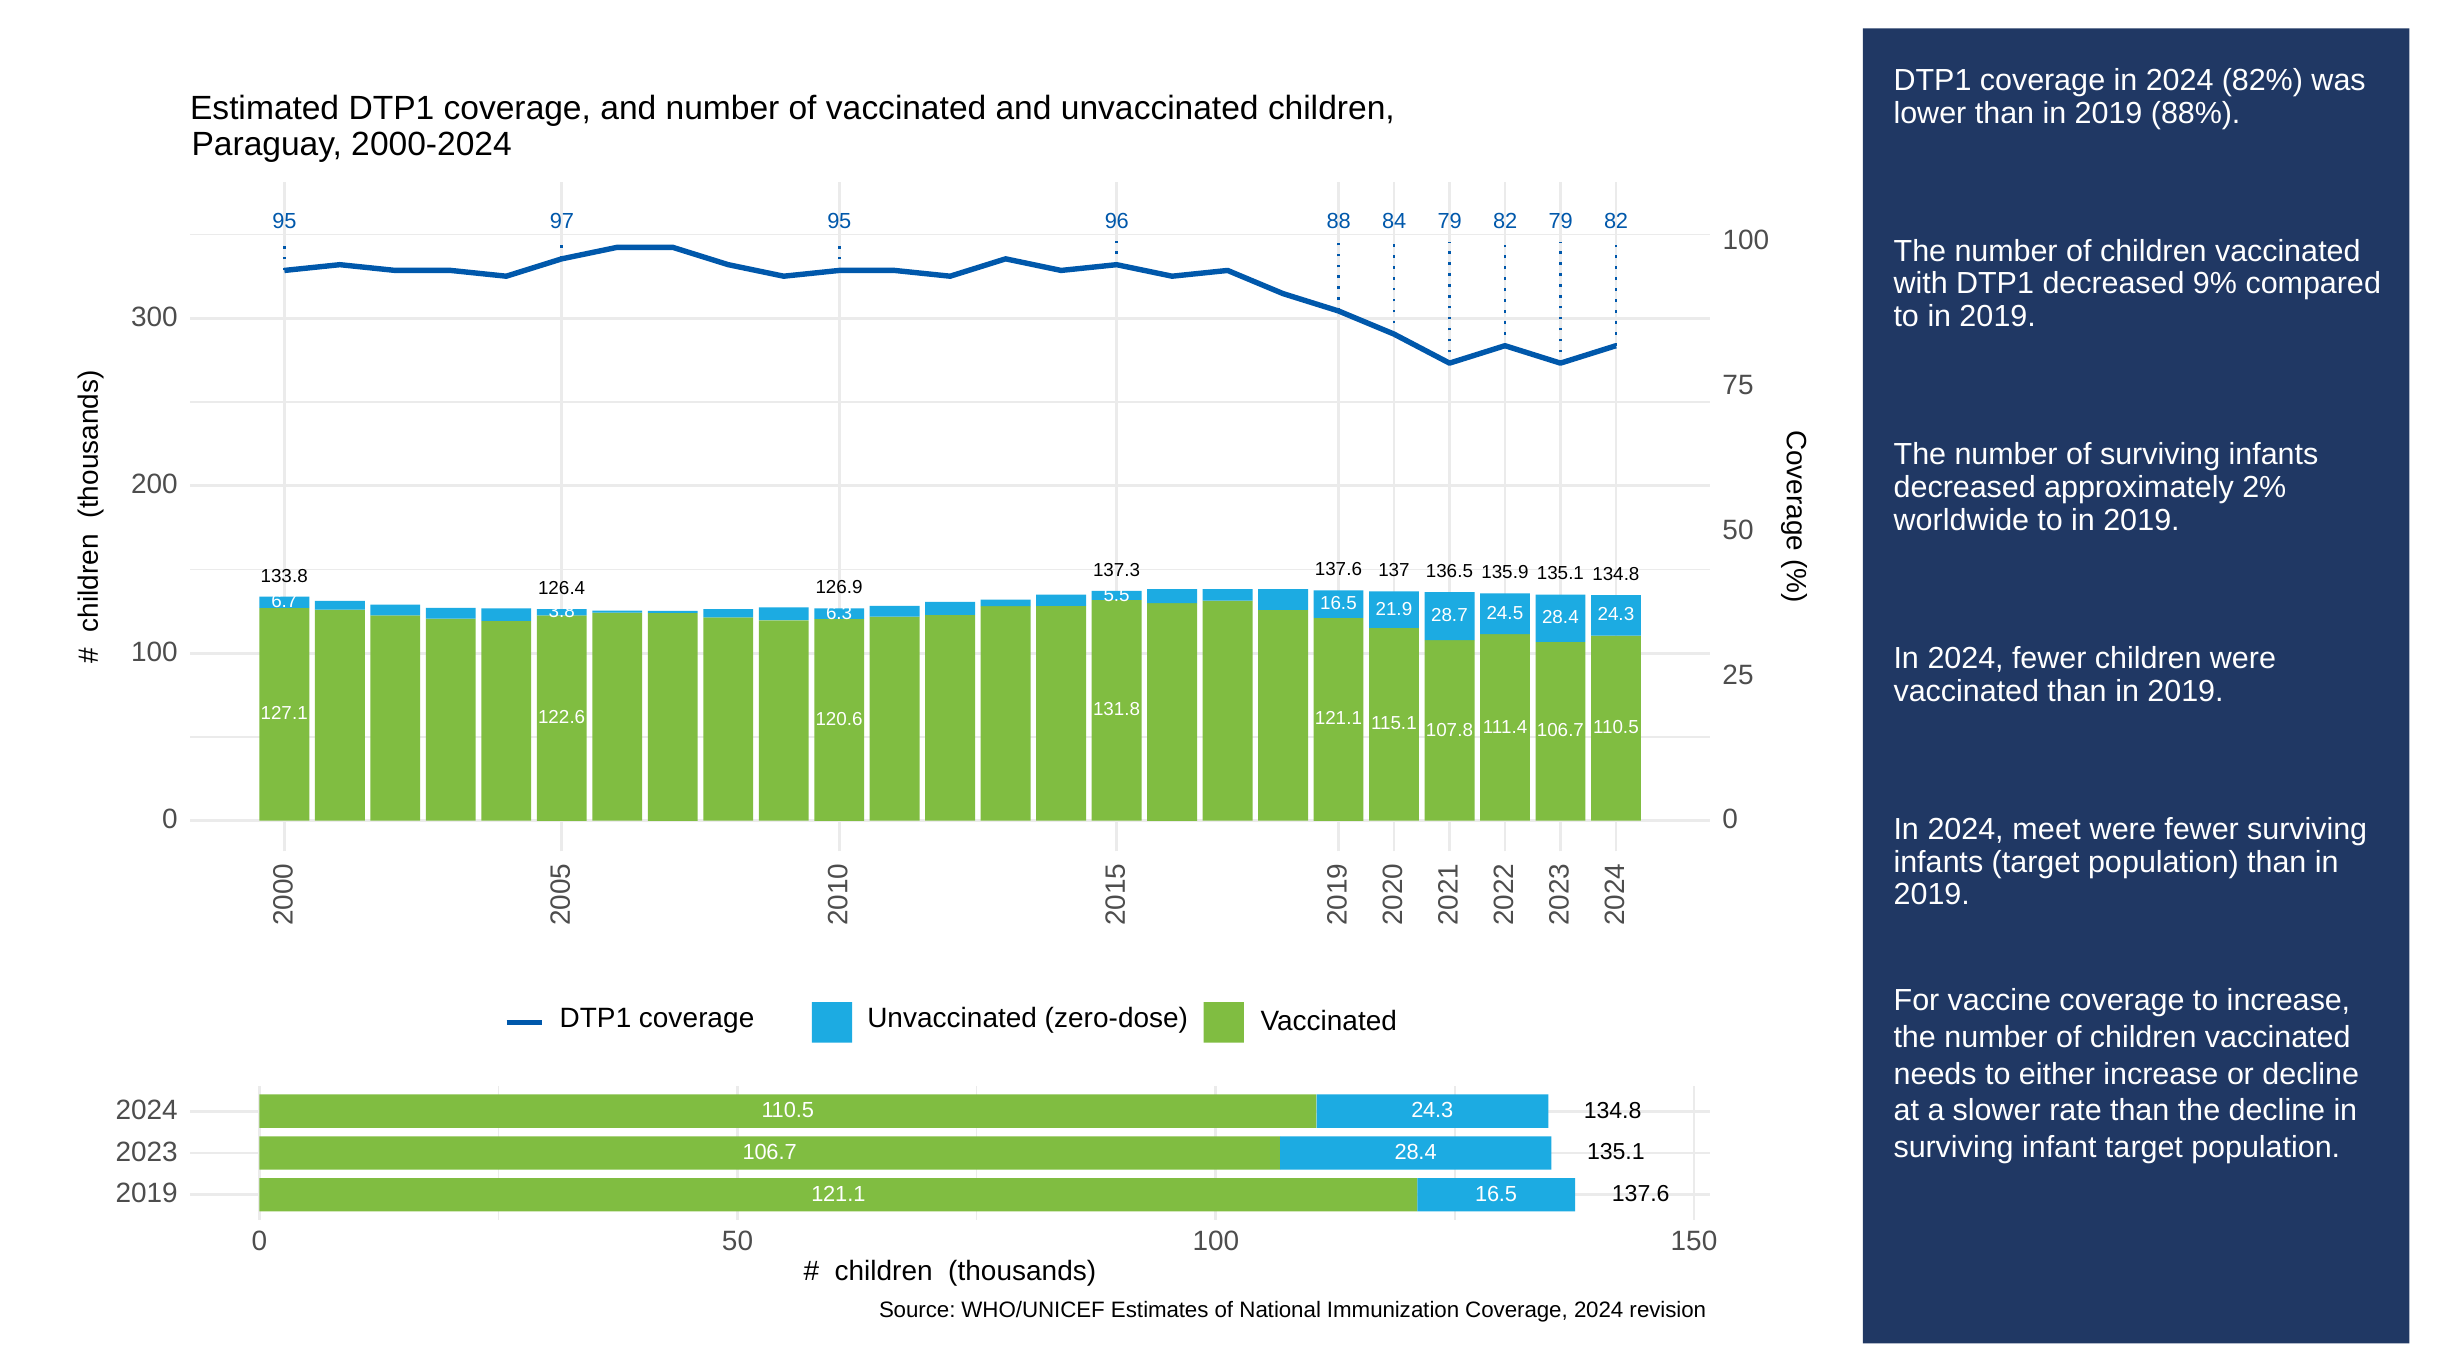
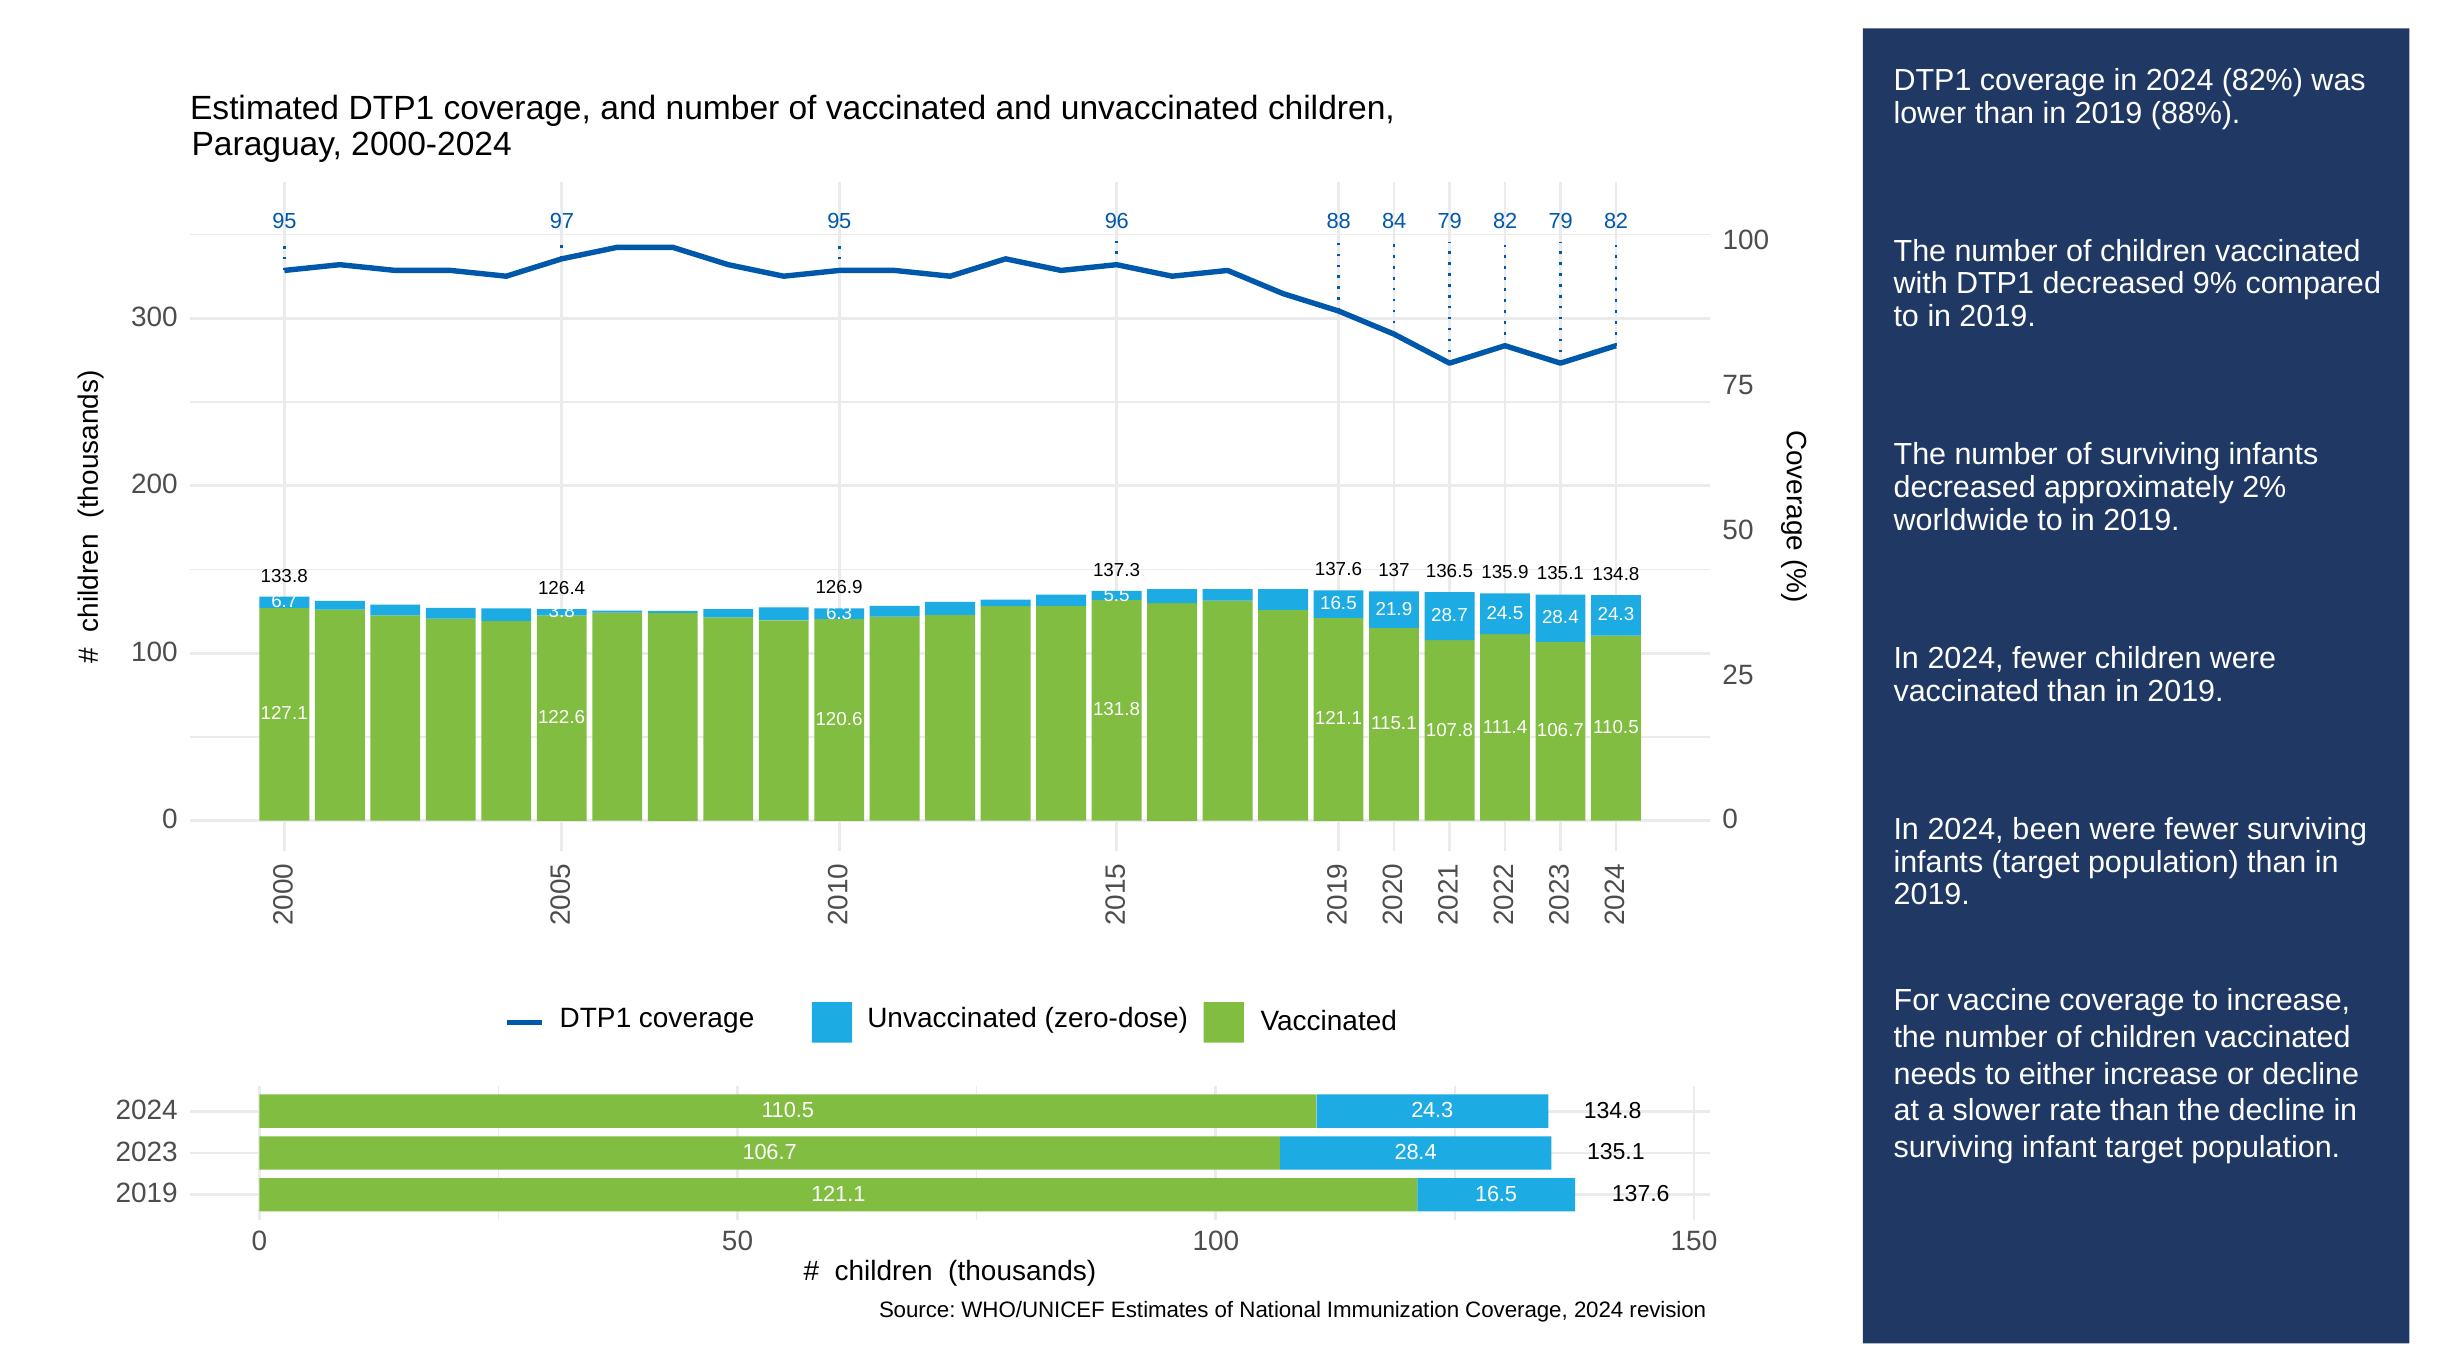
meet: meet -> been (2047, 829)
